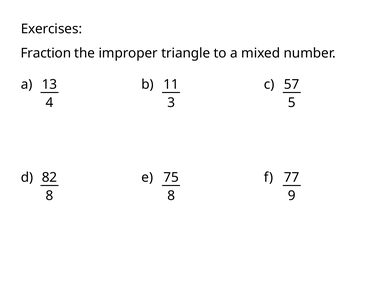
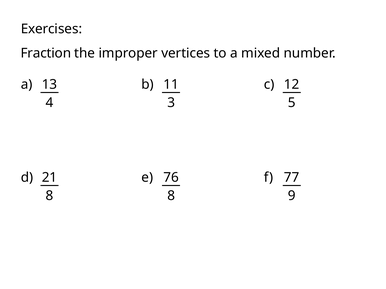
triangle: triangle -> vertices (186, 53)
57: 57 -> 12 (292, 85)
82: 82 -> 21 (49, 178)
75: 75 -> 76 (171, 178)
